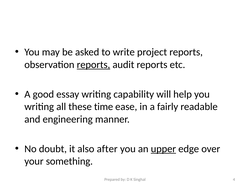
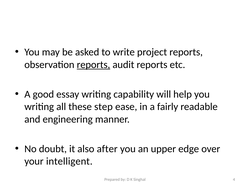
time: time -> step (103, 106)
upper underline: present -> none (163, 148)
something: something -> intelligent (69, 161)
